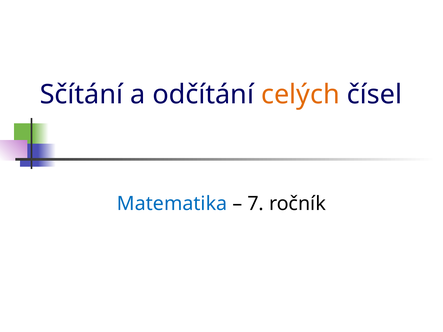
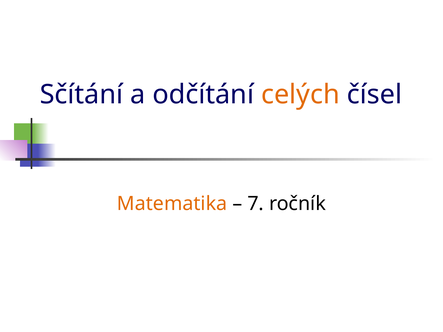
Matematika colour: blue -> orange (172, 204)
